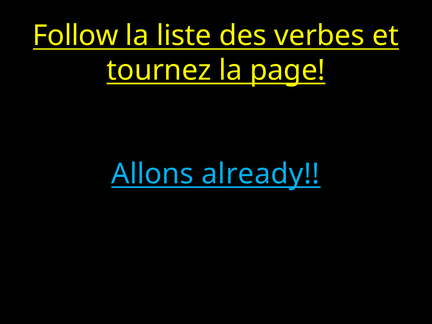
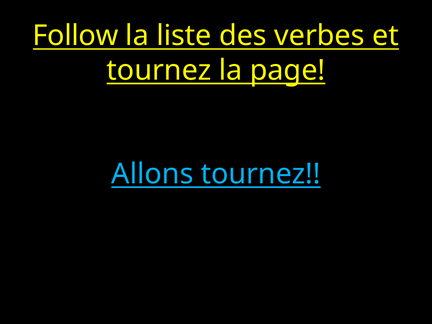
Allons already: already -> tournez (261, 174)
